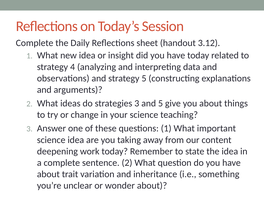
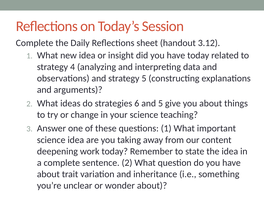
strategies 3: 3 -> 6 (137, 103)
